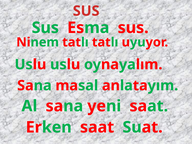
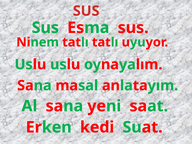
Erken saat: saat -> kedi (97, 127)
